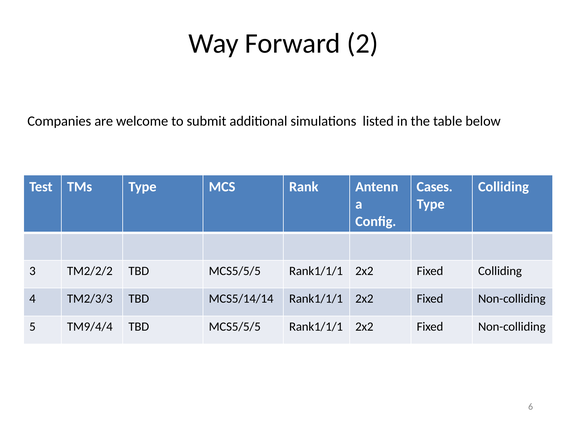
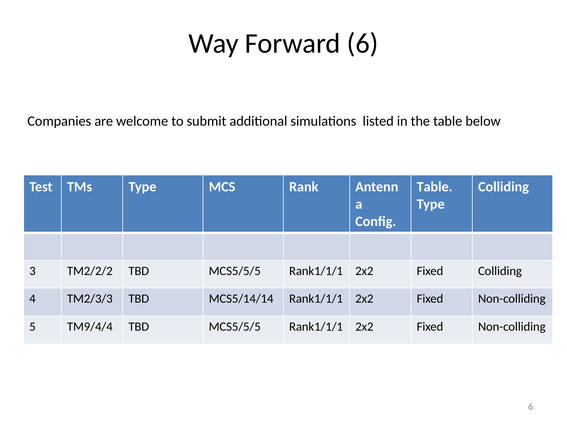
Forward 2: 2 -> 6 (363, 44)
Cases: Cases -> Table (435, 186)
